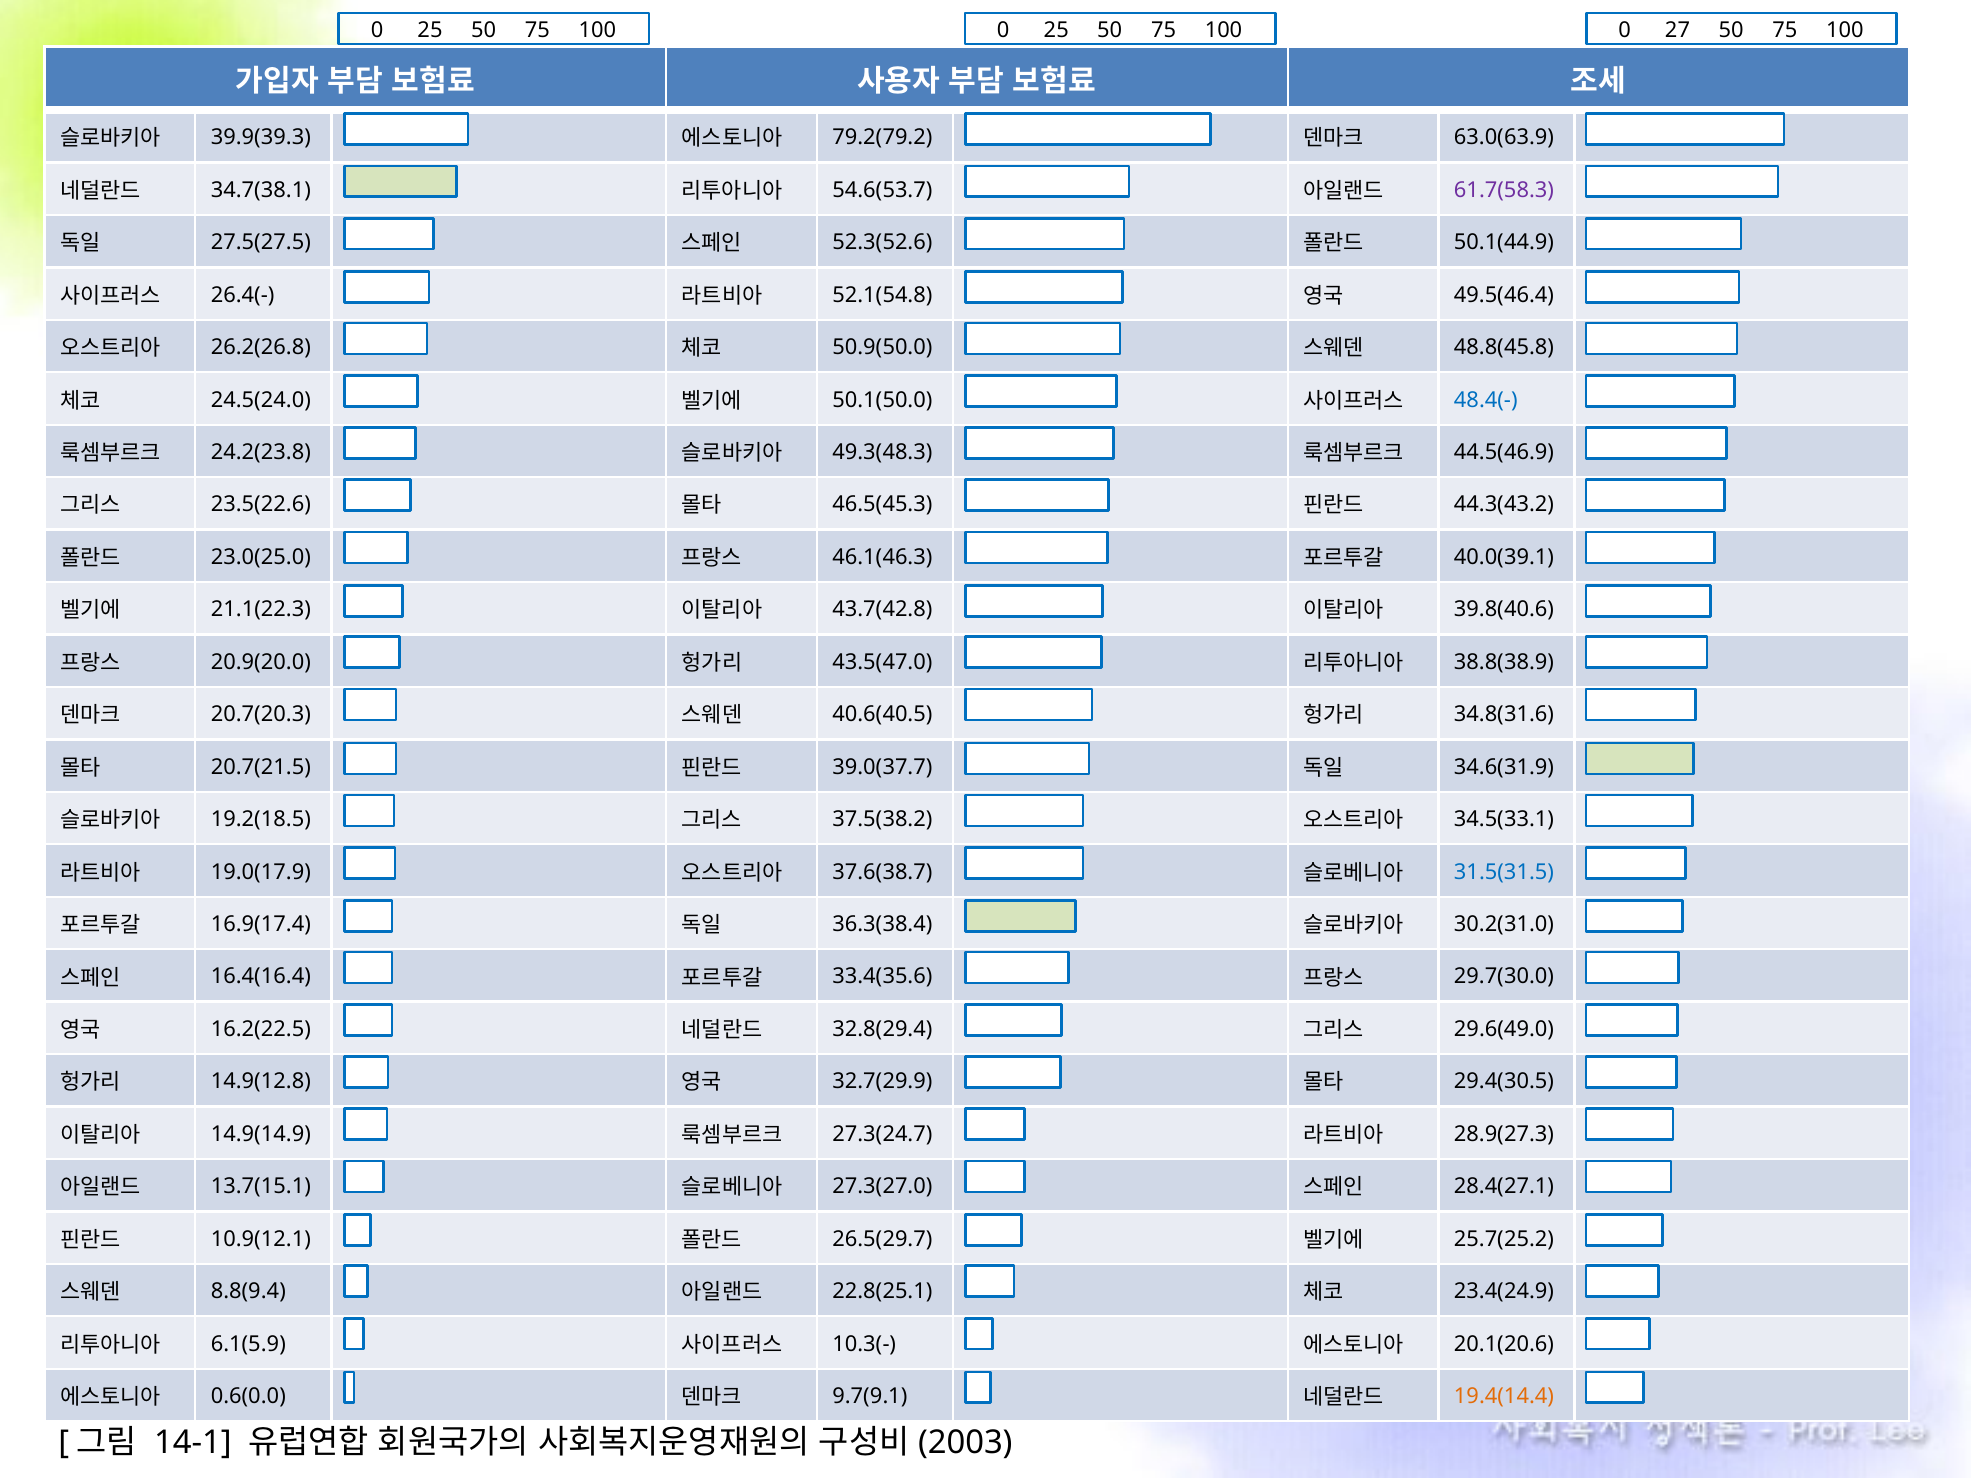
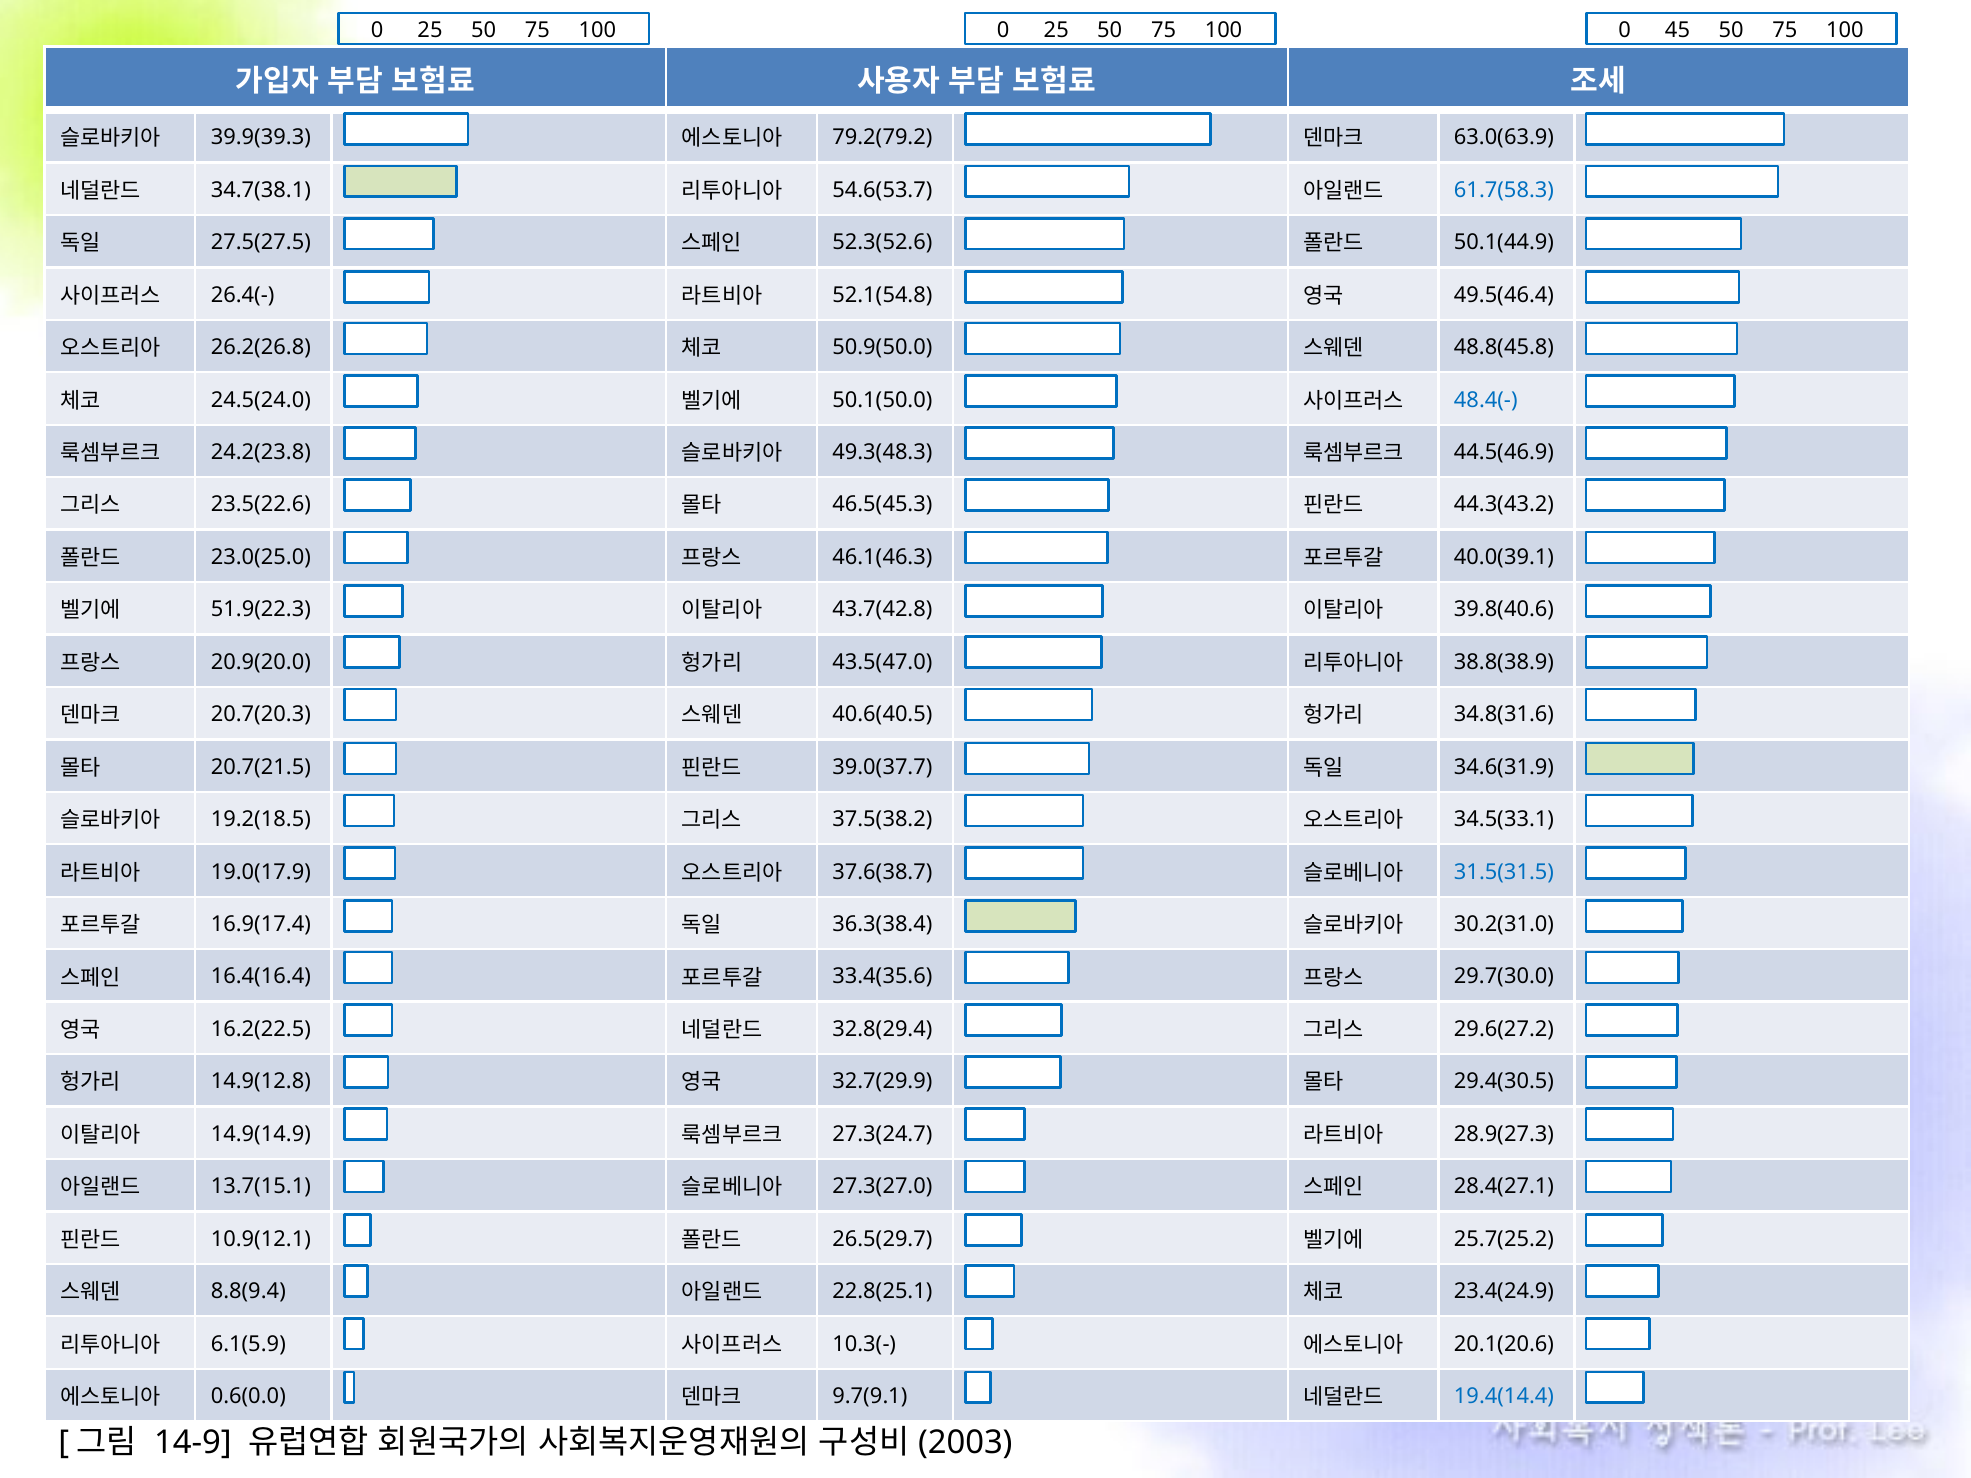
27: 27 -> 45 (1678, 30)
61.7(58.3 colour: purple -> blue (1504, 190)
21.1(22.3: 21.1(22.3 -> 51.9(22.3 (261, 610)
29.6(49.0: 29.6(49.0 -> 29.6(27.2 (1504, 1029)
19.4(14.4 colour: orange -> blue (1504, 1397)
14-1: 14-1 -> 14-9 (193, 1443)
